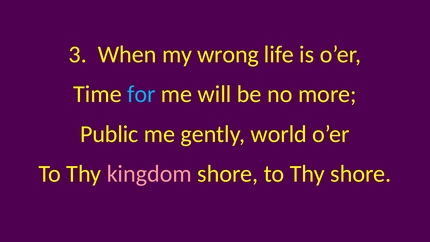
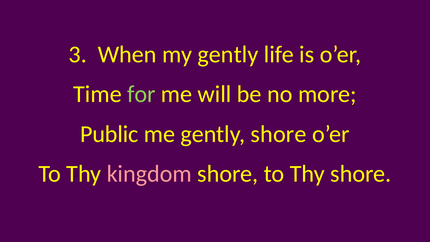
my wrong: wrong -> gently (228, 54)
for colour: light blue -> light green (141, 94)
gently world: world -> shore (279, 134)
